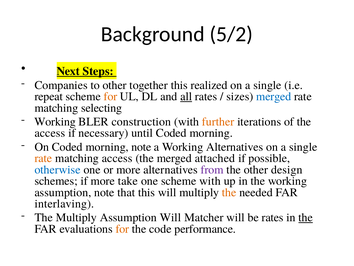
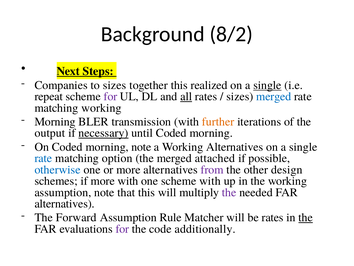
5/2: 5/2 -> 8/2 (231, 34)
to other: other -> sizes (115, 85)
single underline: none -> present (267, 85)
for colour: orange -> purple (110, 96)
matching selecting: selecting -> working (101, 108)
Working: Working -> Morning (55, 121)
construction: construction -> transmission (141, 121)
access: access -> output (50, 133)
necessary underline: none -> present (103, 133)
rate colour: orange -> blue (43, 158)
matching access: access -> option (117, 158)
more take: take -> with (128, 181)
the colour: orange -> purple (229, 192)
interlaving: interlaving -> alternatives (65, 203)
The Multiply: Multiply -> Forward (76, 217)
Assumption Will: Will -> Rule (171, 217)
for colour: orange -> purple (122, 228)
performance: performance -> additionally (205, 228)
